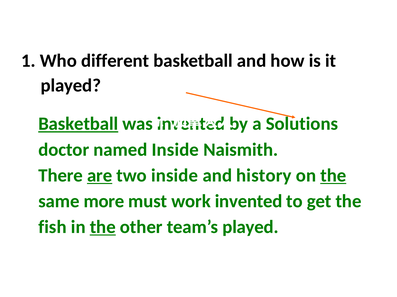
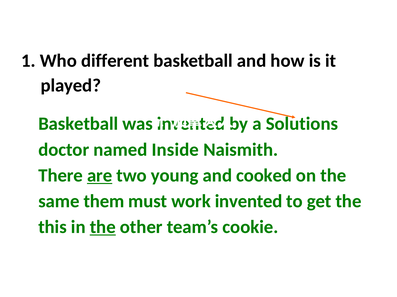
Basketball underline: present -> none (78, 124)
two inside: inside -> young (175, 176)
history: history -> cooked (264, 176)
the underline: present -> none (333, 176)
more: more -> them (104, 202)
fish: fish -> this (53, 228)
team’s played: played -> cookie (250, 228)
